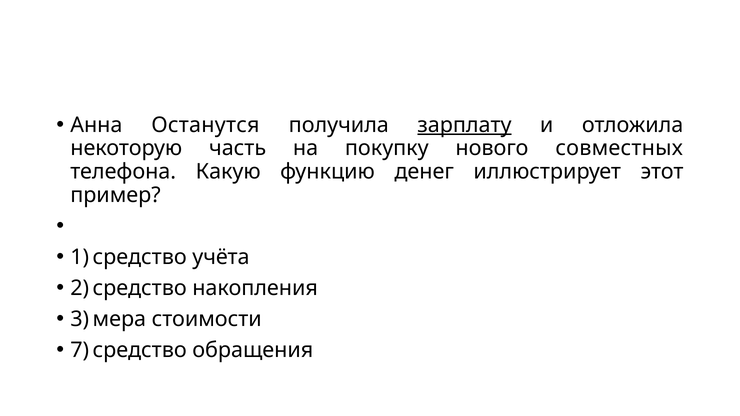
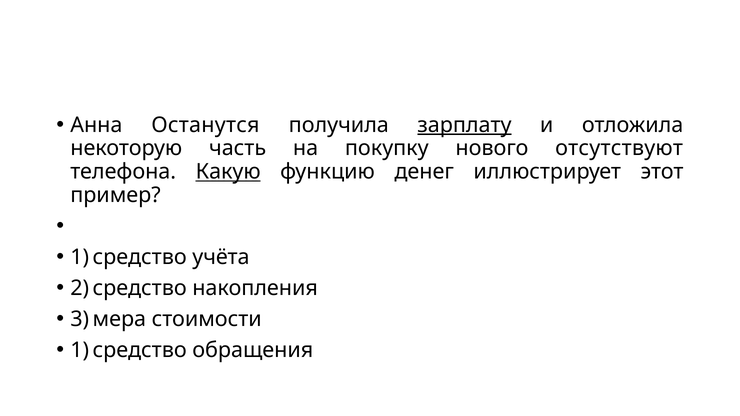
совместных: совместных -> отсутствуют (619, 148)
Какую underline: none -> present (228, 172)
7: 7 -> 1 (80, 350)
